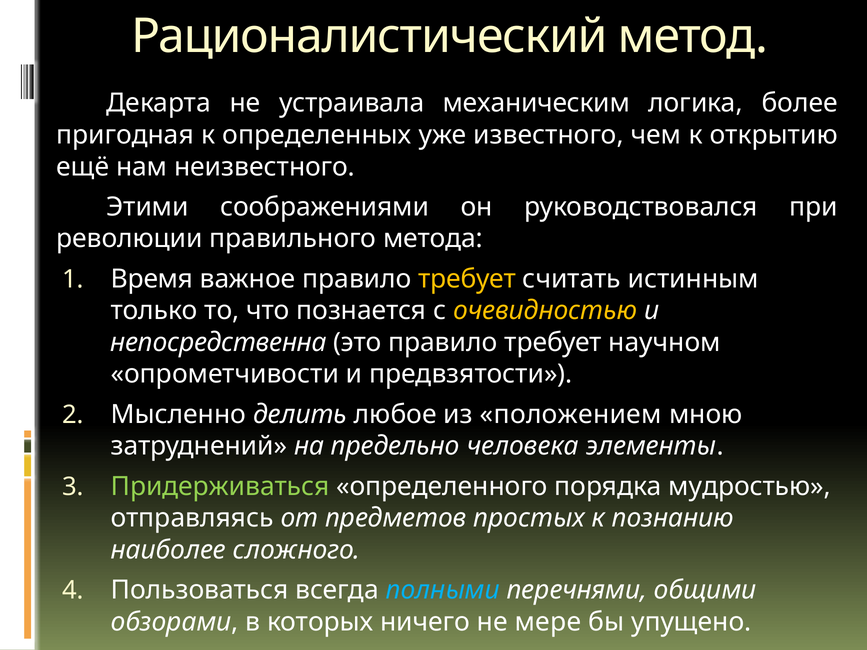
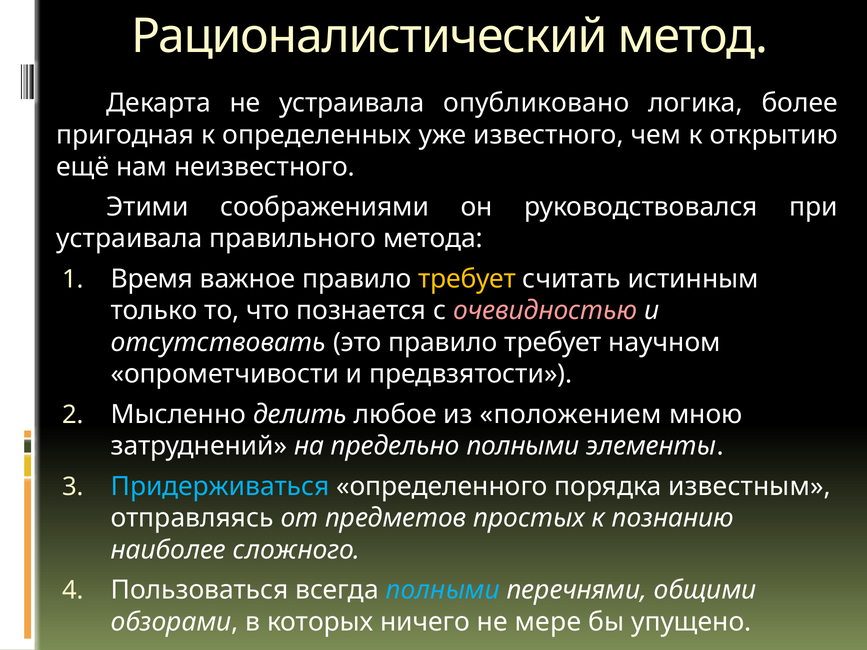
механическим: механическим -> опубликовано (536, 103)
революции: революции -> устраивала (129, 239)
очевидностью colour: yellow -> pink (545, 311)
непосредственна: непосредственна -> отсутствовать (218, 343)
предельно человека: человека -> полными (523, 446)
Придерживаться colour: light green -> light blue (220, 487)
мудростью: мудростью -> известным (750, 487)
